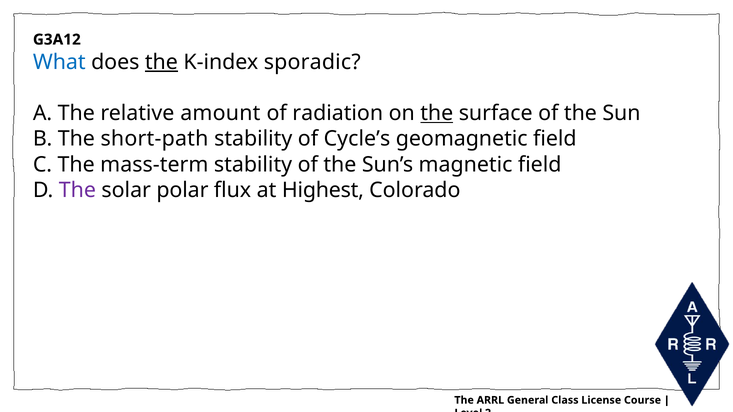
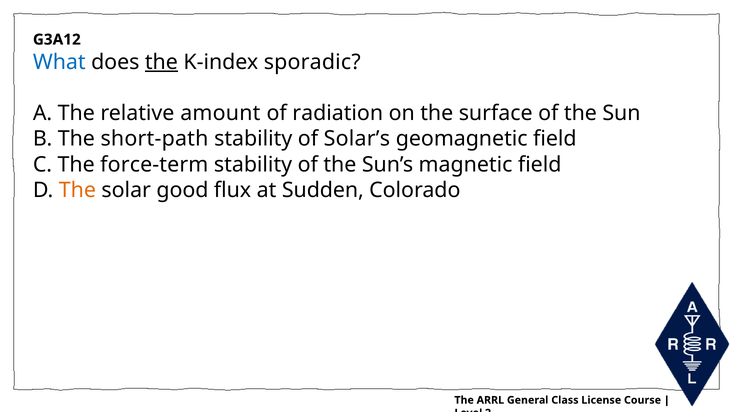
the underline: present -> none (437, 113)
Cycle’s: Cycle’s -> Solar’s (357, 139)
mass-term: mass-term -> force-term (154, 165)
The colour: purple -> orange (77, 190)
polar: polar -> good (182, 190)
Highest: Highest -> Sudden (323, 190)
